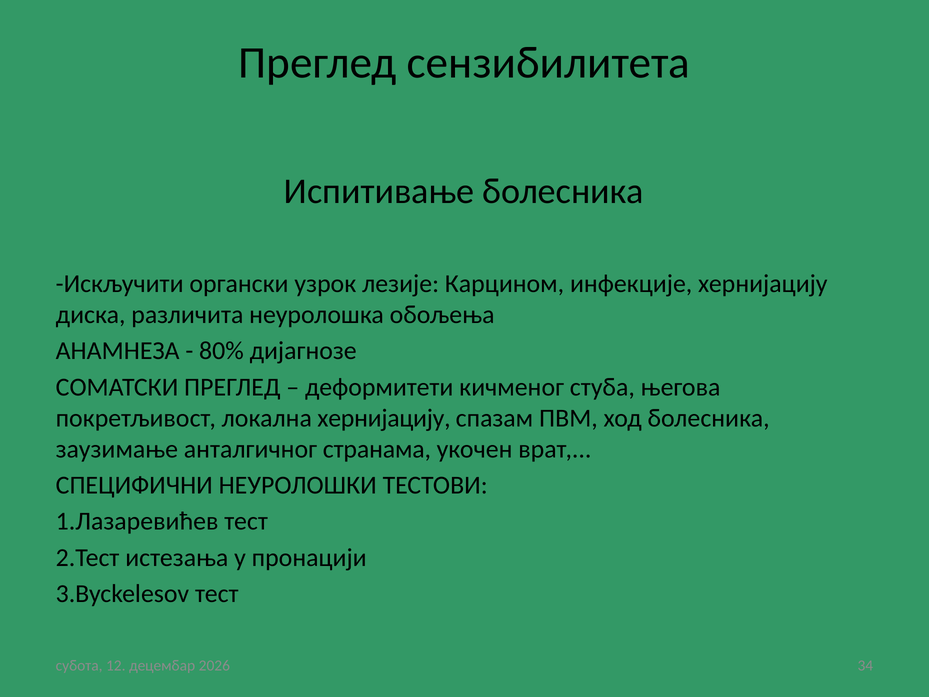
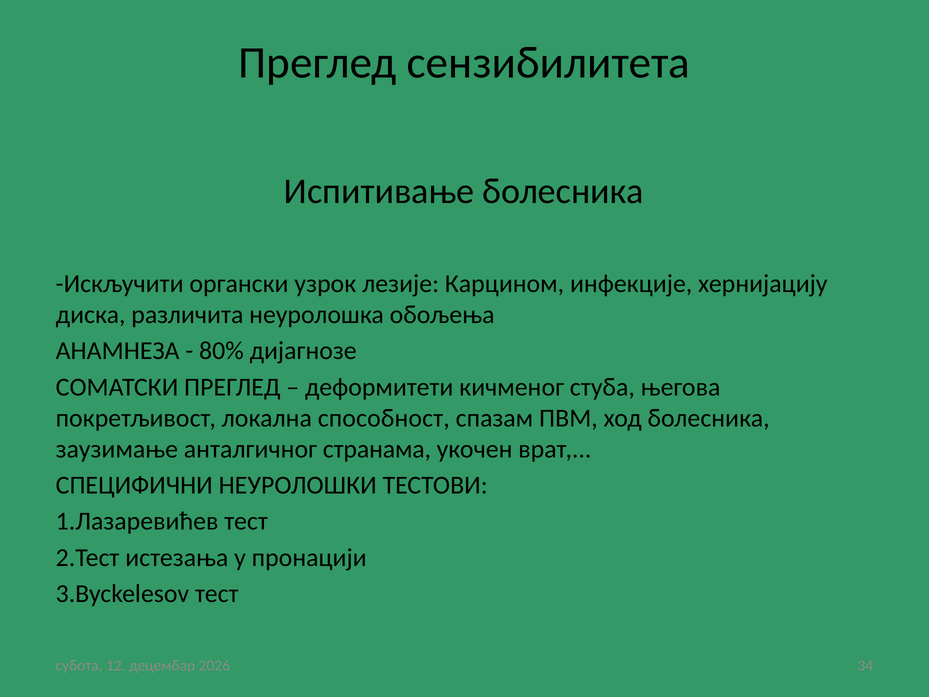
локална хернијацију: хернијацију -> способност (384, 418)
